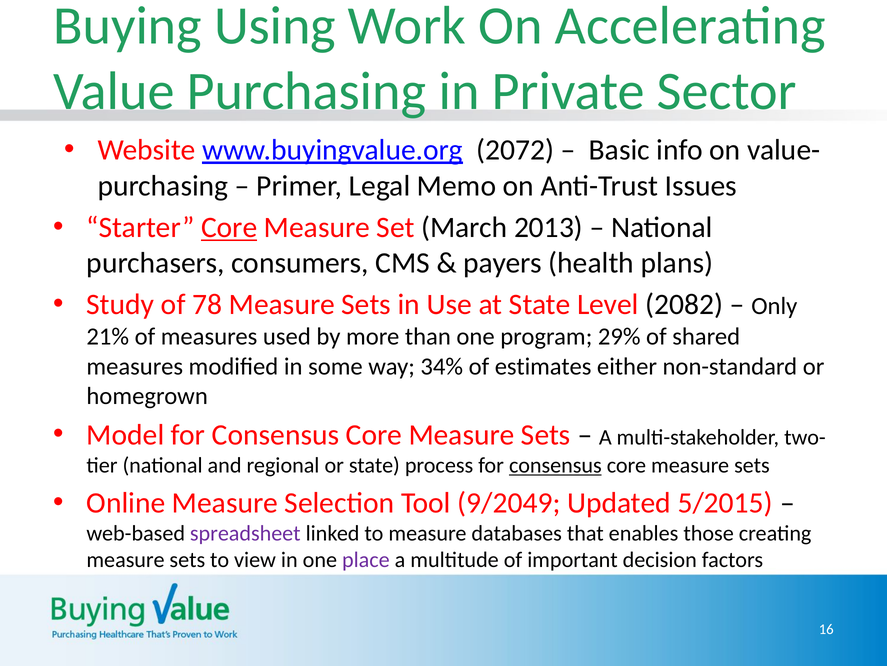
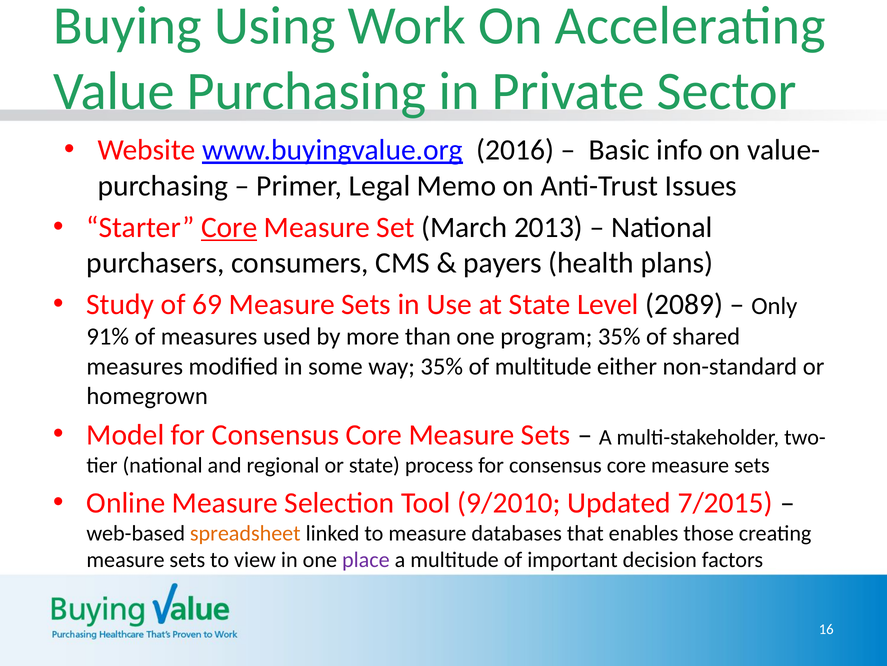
2072: 2072 -> 2016 (515, 150)
78: 78 -> 69 (207, 304)
2082: 2082 -> 2089 (684, 304)
21%: 21% -> 91% (108, 336)
program 29%: 29% -> 35% (619, 336)
way 34%: 34% -> 35% (442, 366)
of estimates: estimates -> multitude (543, 366)
consensus underline: present -> none (555, 465)
9/2049: 9/2049 -> 9/2010 (509, 502)
5/2015: 5/2015 -> 7/2015 (725, 502)
spreadsheet colour: purple -> orange (245, 533)
